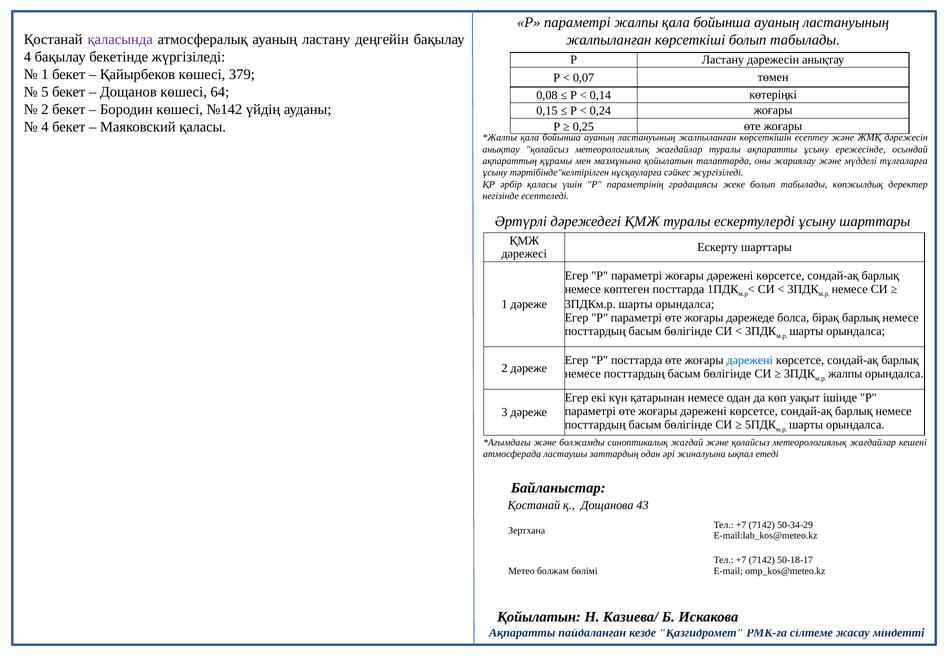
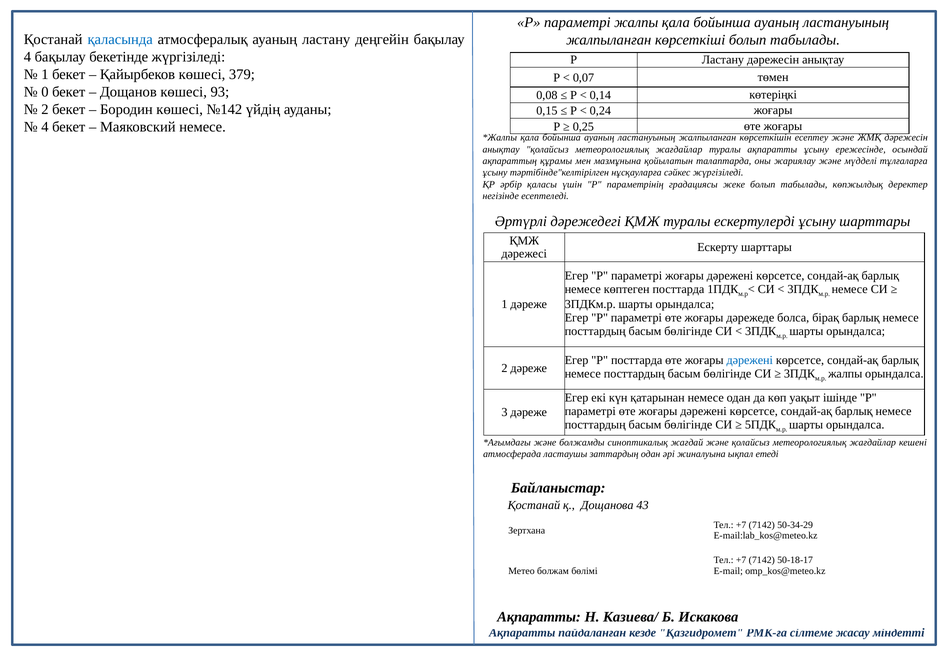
қаласында colour: purple -> blue (120, 39)
5: 5 -> 0 (45, 92)
64: 64 -> 93 (220, 92)
Маяковский қаласы: қаласы -> немесе (203, 127)
Қойылатын: Қойылатын -> Ақпаратты (539, 617)
